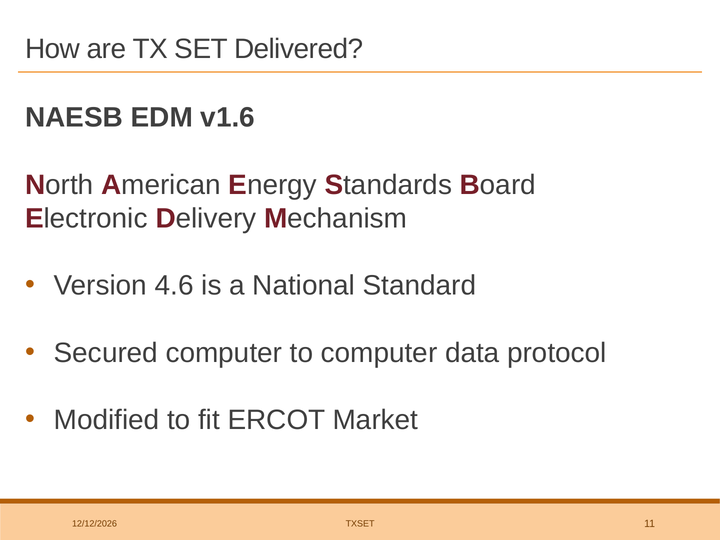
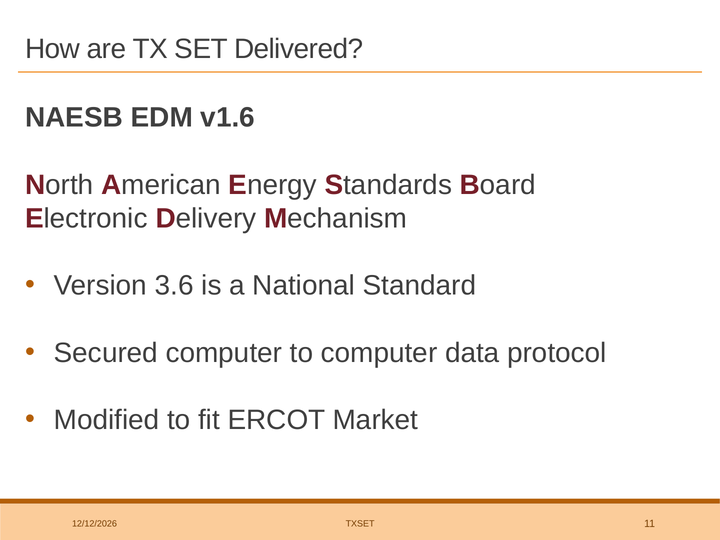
4.6: 4.6 -> 3.6 (174, 286)
